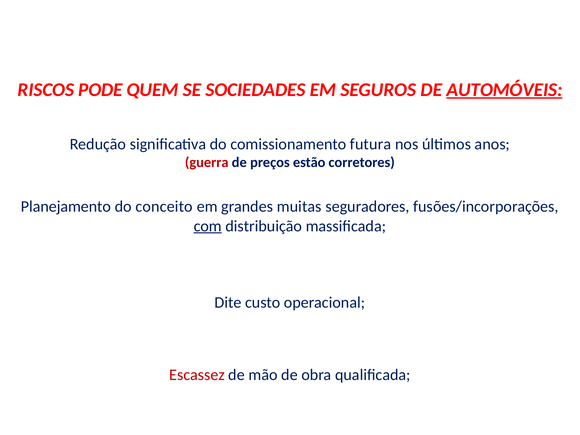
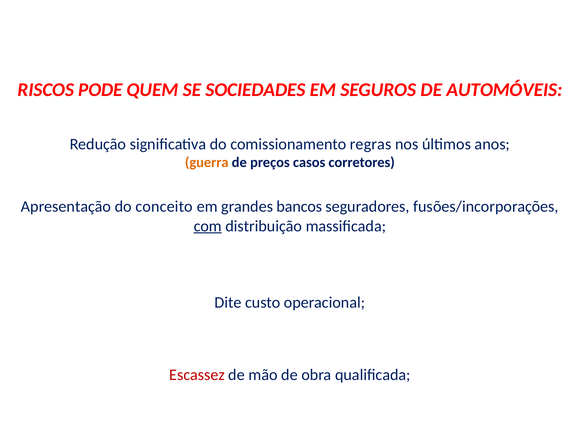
AUTOMÓVEIS underline: present -> none (504, 90)
futura: futura -> regras (371, 144)
guerra colour: red -> orange (207, 162)
estão: estão -> casos (309, 162)
Planejamento: Planejamento -> Apresentação (66, 207)
muitas: muitas -> bancos (299, 207)
